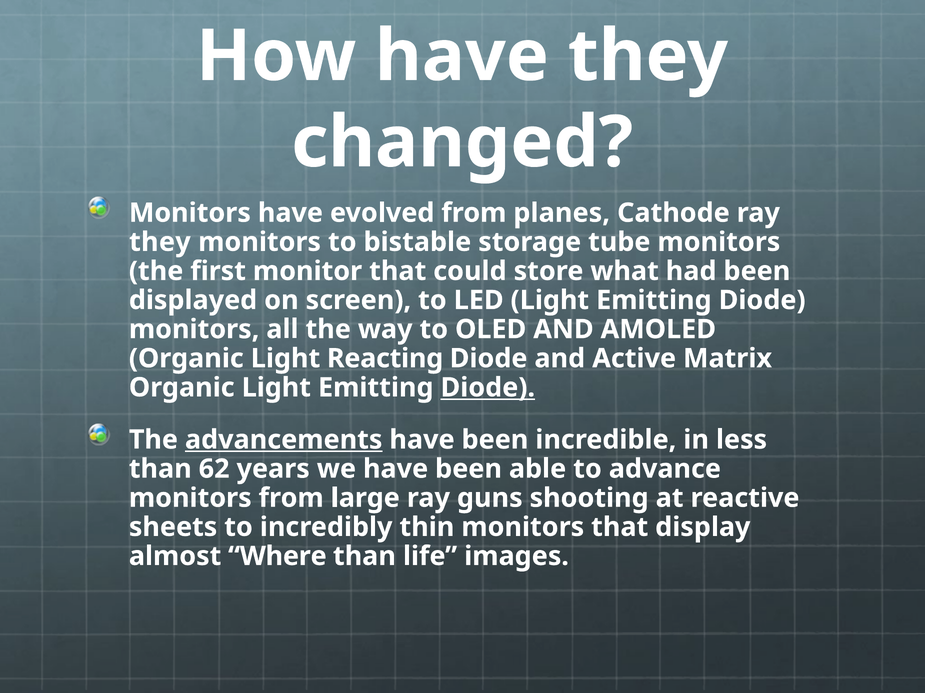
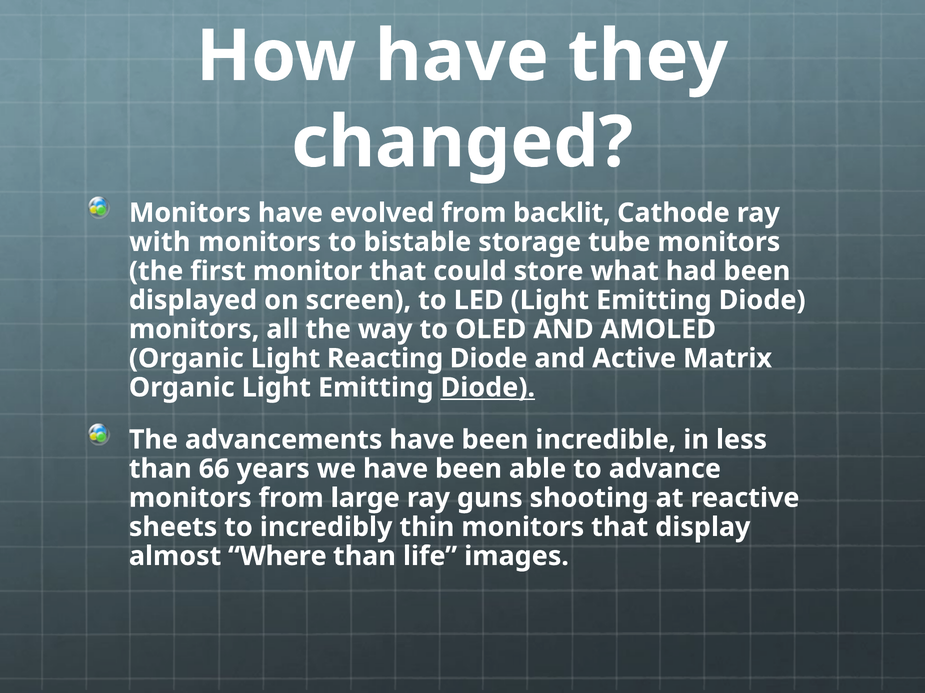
planes: planes -> backlit (562, 213)
they: they -> with (160, 242)
advancements underline: present -> none (284, 440)
62: 62 -> 66 (214, 469)
